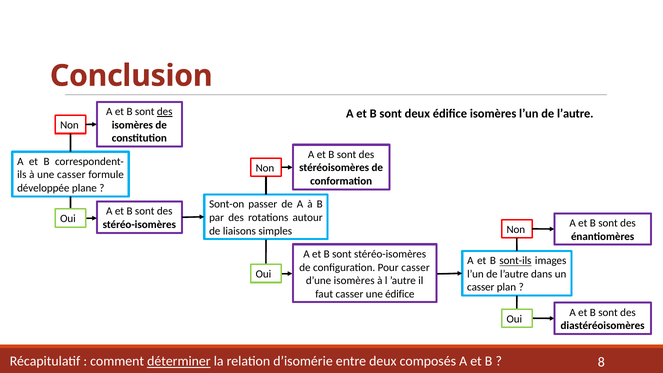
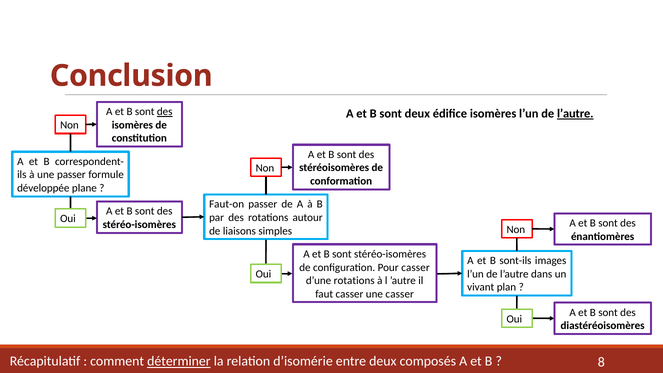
l’autre underline: none -> present (575, 114)
une casser: casser -> passer (71, 175)
Sont-on: Sont-on -> Faut-on (227, 204)
sont-ils underline: present -> none (515, 261)
d’une isomères: isomères -> rotations (354, 281)
casser: casser -> vivant (481, 287)
une édifice: édifice -> casser (400, 294)
